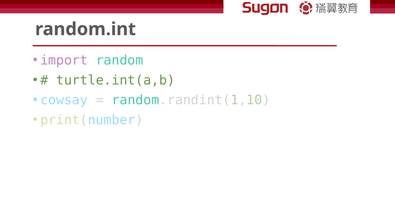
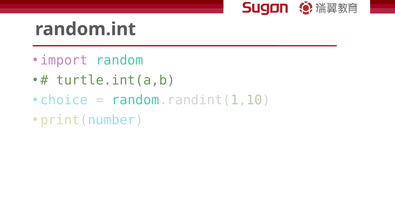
cowsay: cowsay -> choice (64, 100)
